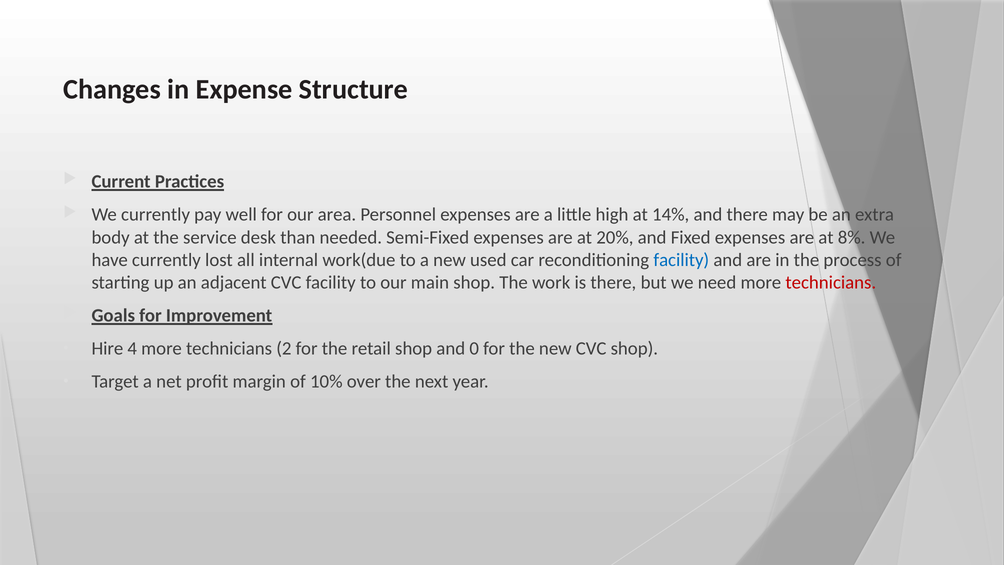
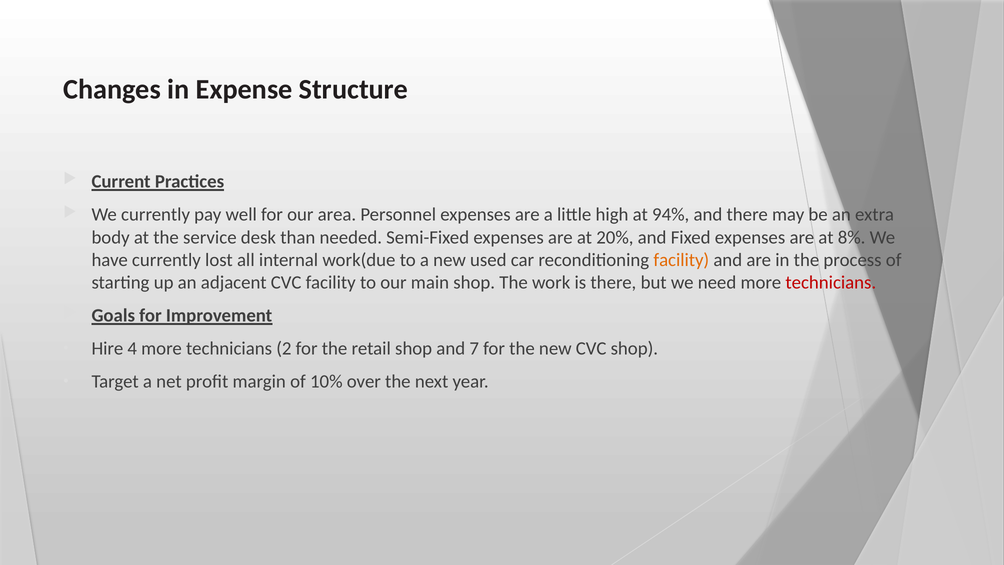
14%: 14% -> 94% (671, 215)
facility colour: blue -> orange (681, 260)
0: 0 -> 7 (474, 349)
